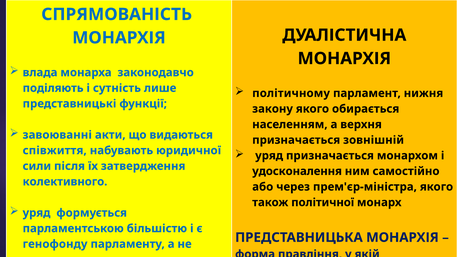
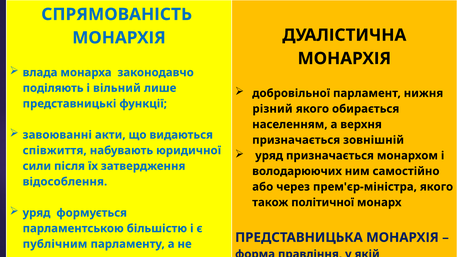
сутність: сутність -> вільний (117, 88)
політичному: політичному -> добровільної (291, 93)
закону: закону -> різний (272, 109)
удосконалення: удосконалення -> володарюючих (297, 171)
колективного: колективного -> відособлення (65, 182)
генофонду: генофонду -> публічним (55, 244)
